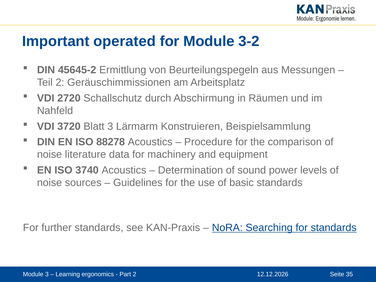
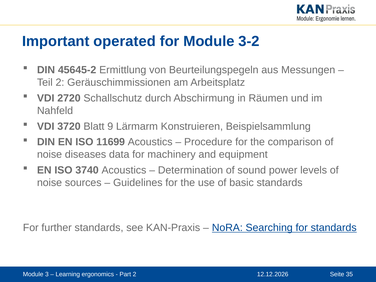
Blatt 3: 3 -> 9 (110, 126)
88278: 88278 -> 11699 (111, 142)
literature: literature -> diseases (86, 155)
